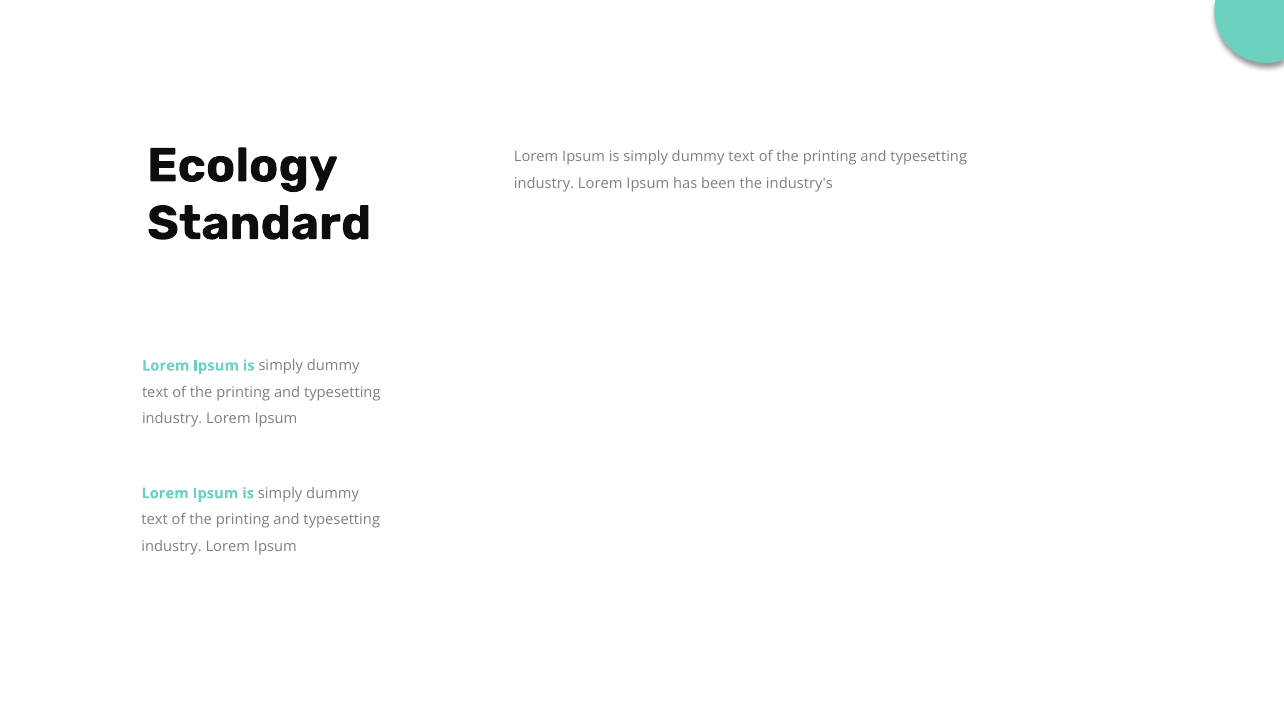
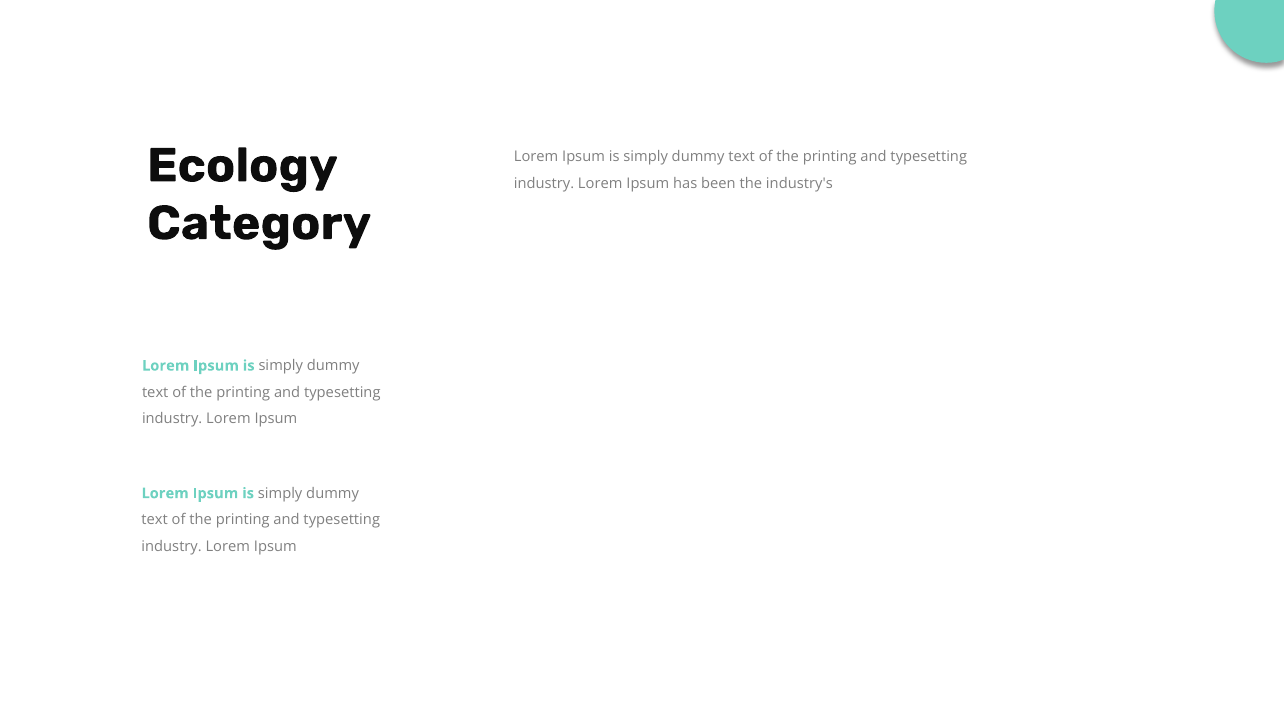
Standard: Standard -> Category (259, 223)
